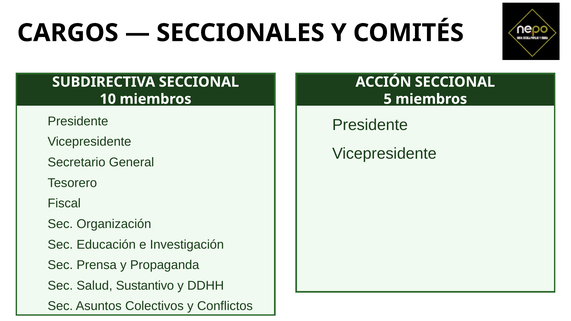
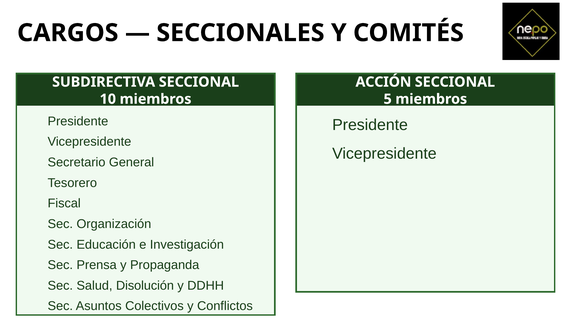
Sustantivo: Sustantivo -> Disolución (145, 286)
